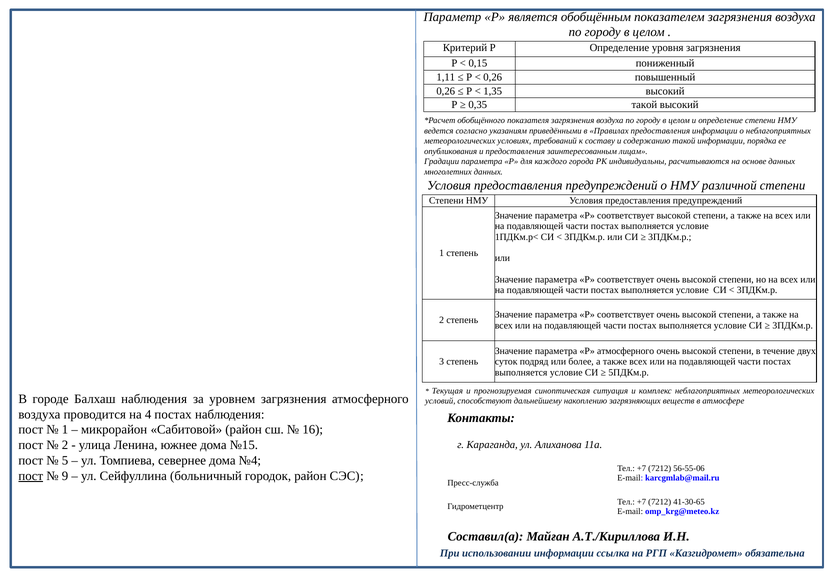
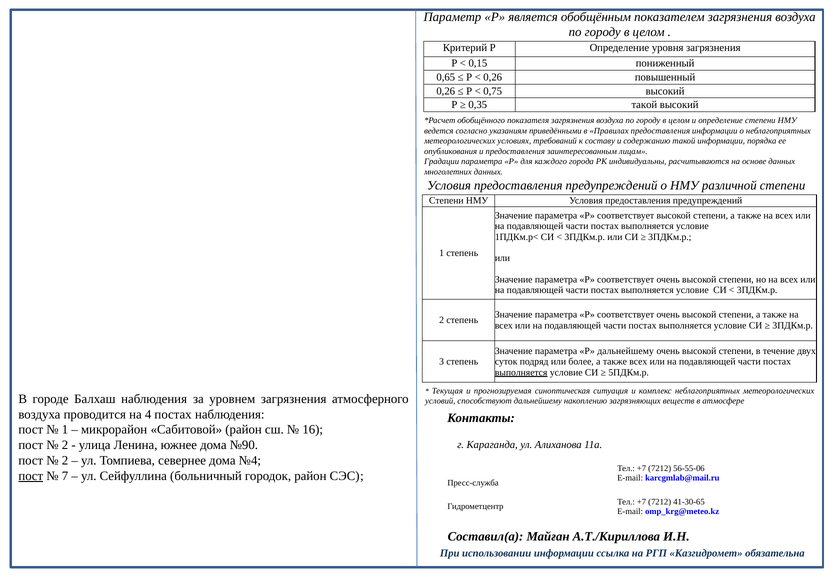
1,11: 1,11 -> 0,65 (446, 77)
1,35: 1,35 -> 0,75 (493, 91)
Р атмосферного: атмосферного -> дальнейшему (626, 351)
выполняется underline: none -> present (521, 373)
№15: №15 -> №90 (244, 445)
5: 5 -> 2 (65, 461)
9: 9 -> 7 (65, 476)
